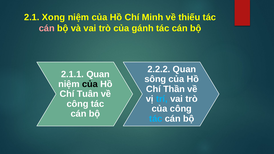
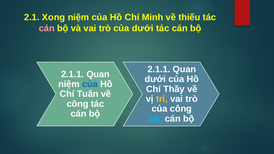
của gánh: gánh -> dưới (143, 28)
2.2.2: 2.2.2 -> 2.1.1 (159, 69)
sông: sông -> dưới (155, 79)
của colour: black -> blue (90, 84)
Thần: Thần -> Thầy (174, 89)
trí colour: light blue -> yellow (162, 99)
